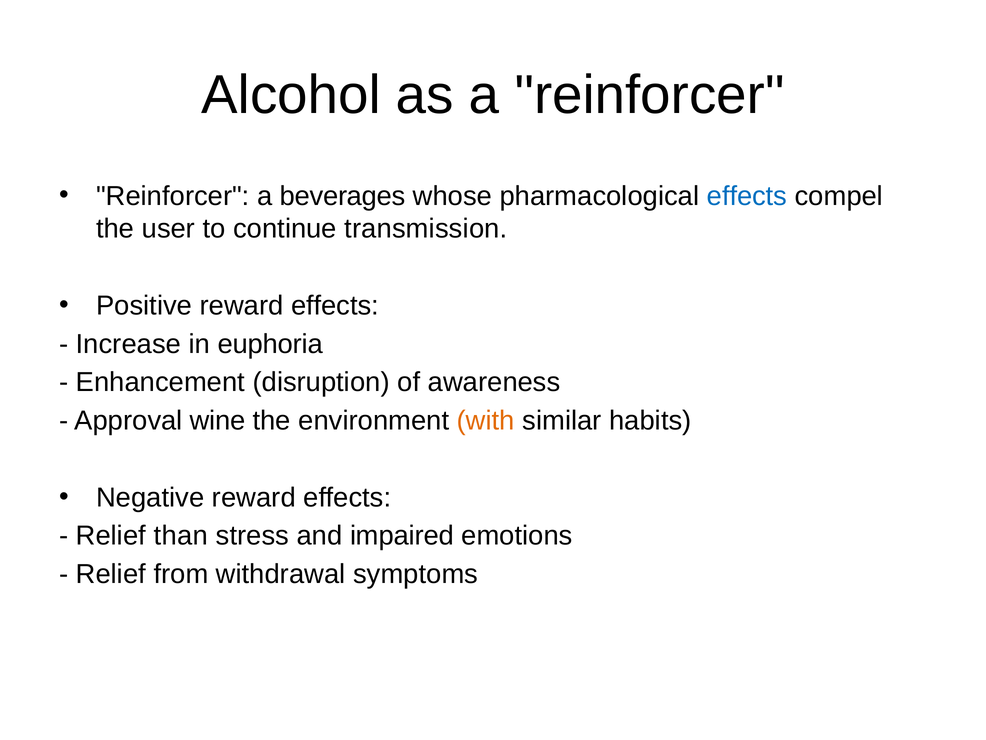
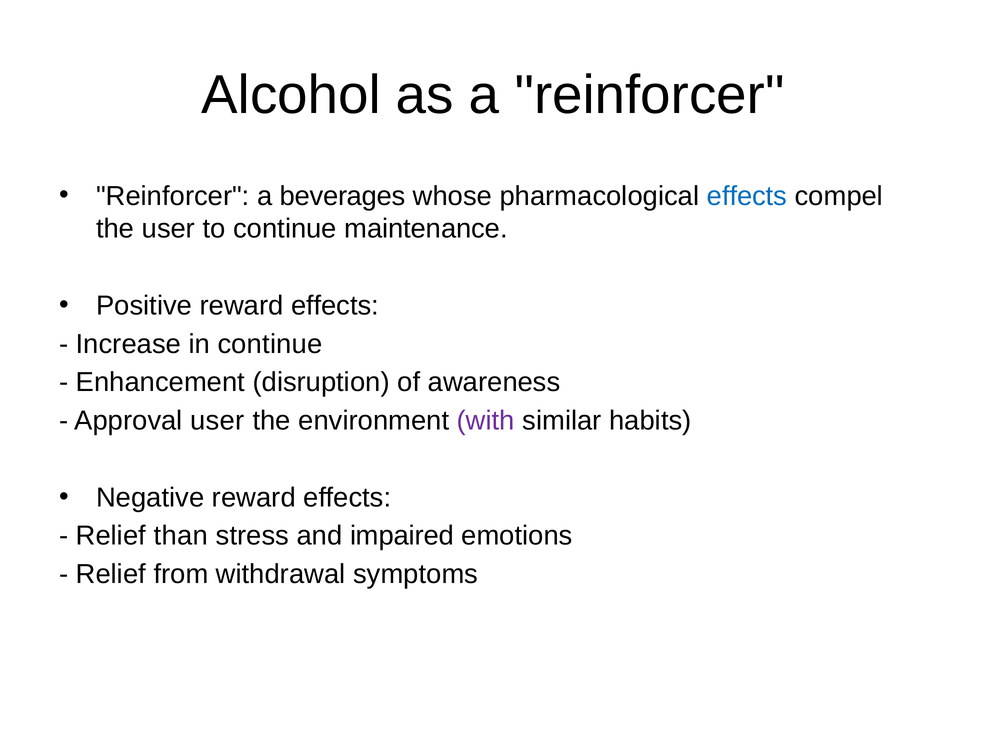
transmission: transmission -> maintenance (426, 229)
in euphoria: euphoria -> continue (270, 344)
Approval wine: wine -> user (217, 420)
with colour: orange -> purple (486, 420)
